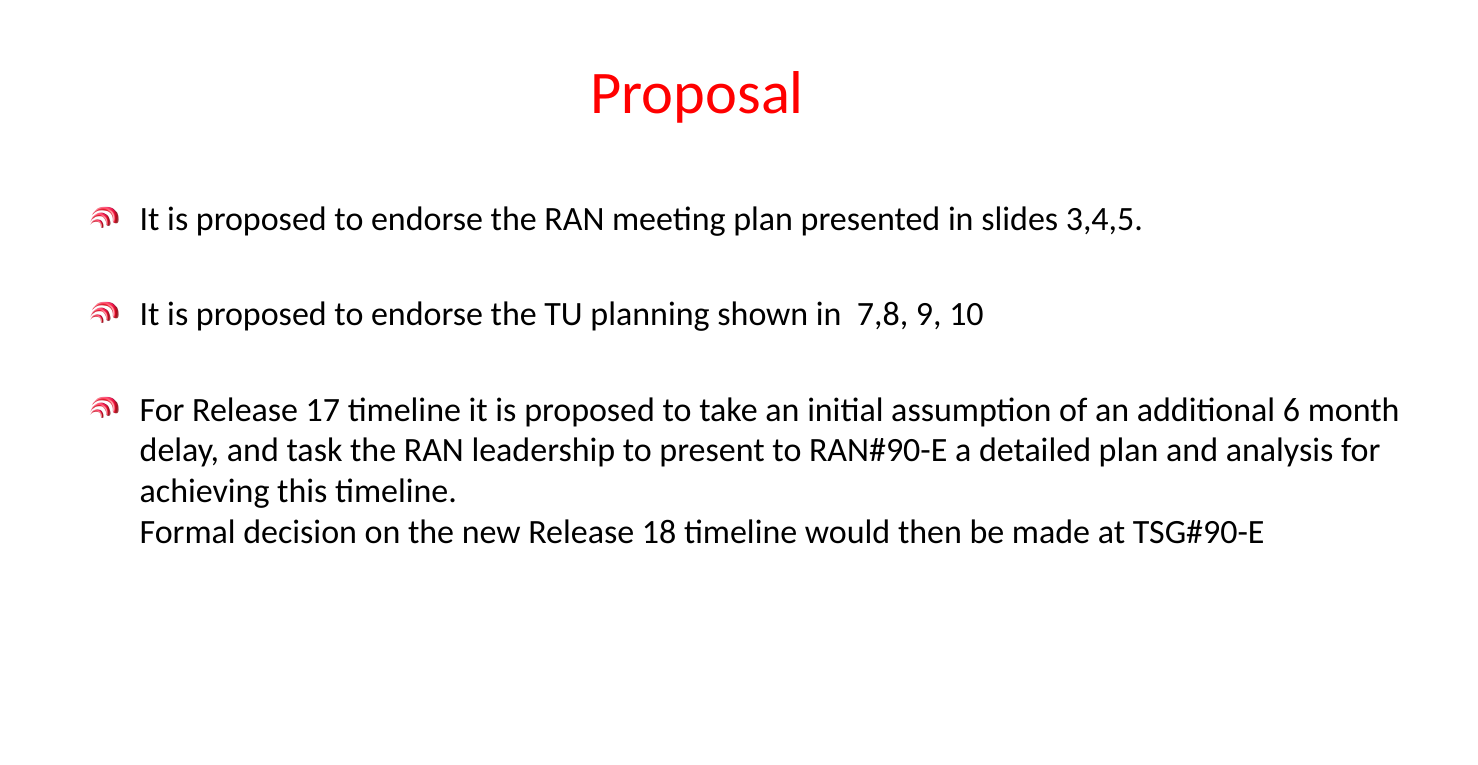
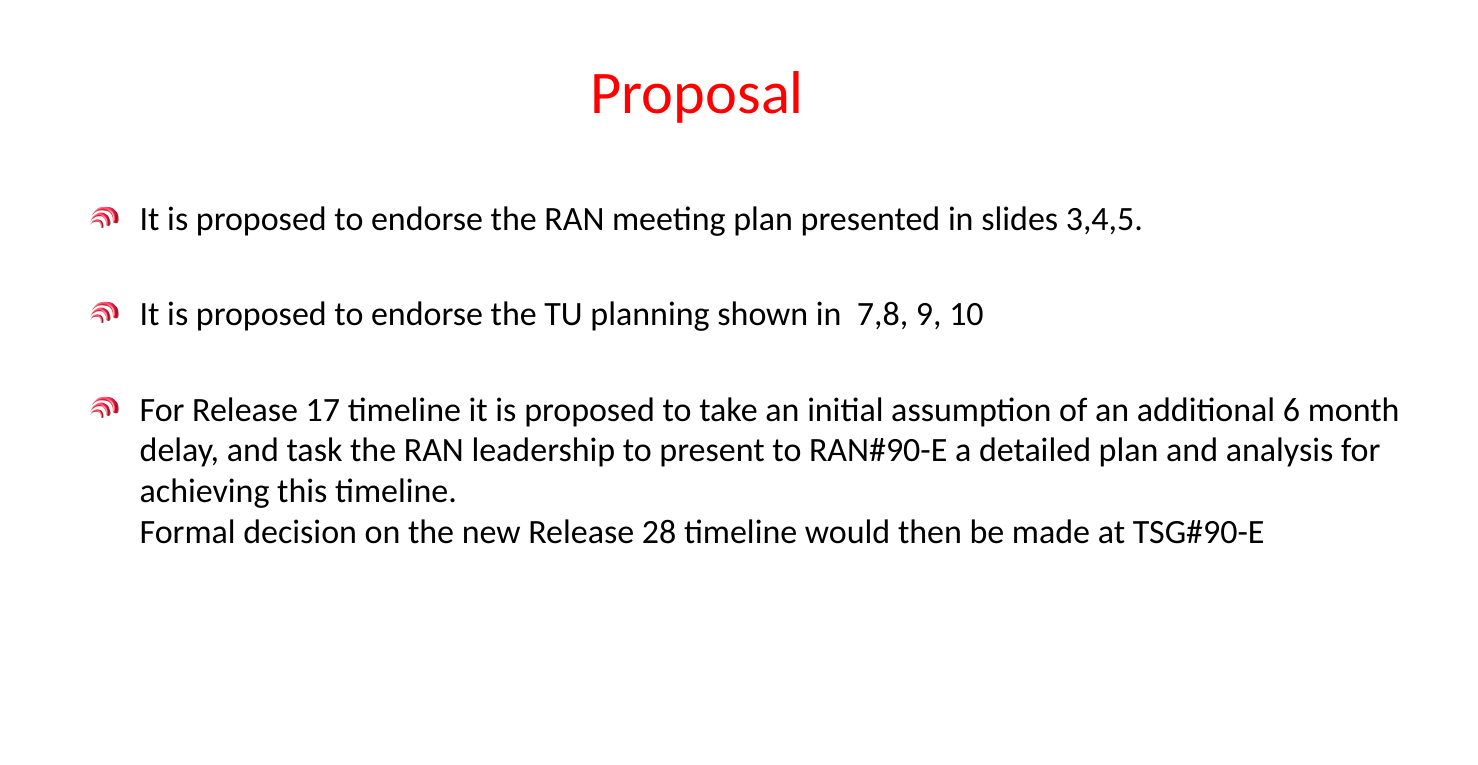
18: 18 -> 28 (659, 532)
